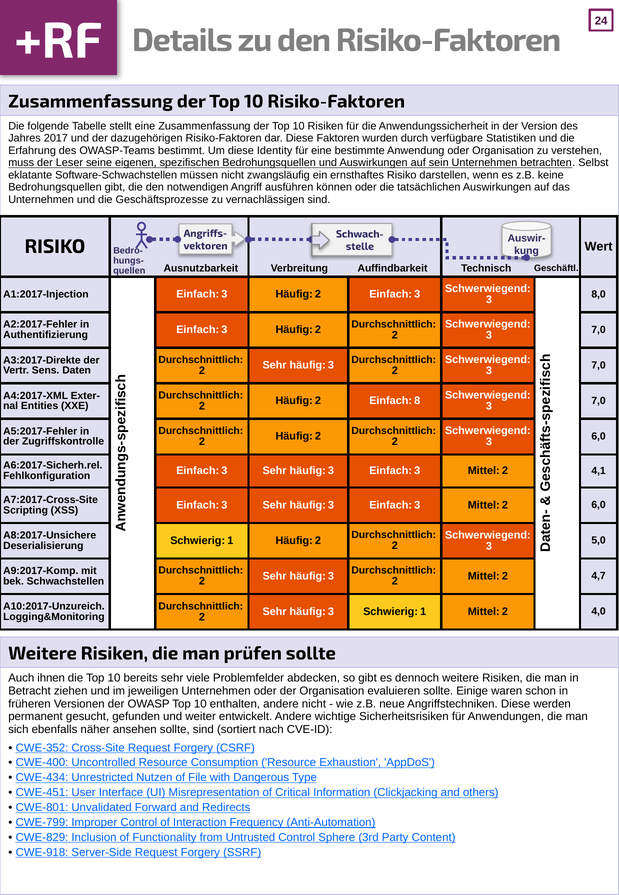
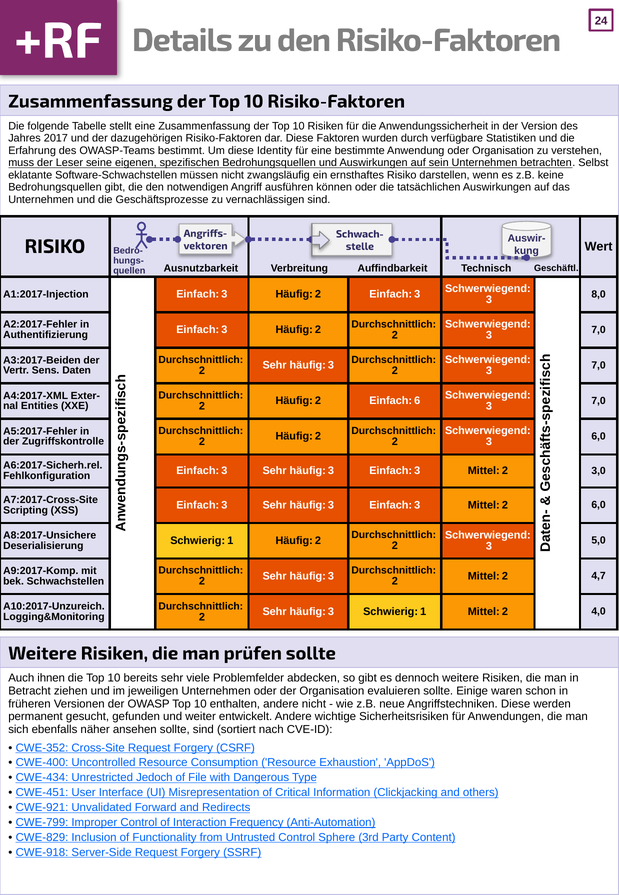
A3:2017-Direkte: A3:2017-Direkte -> A3:2017-Beiden (42, 360)
8: 8 -> 6 (417, 400)
4,1: 4,1 -> 3,0 (599, 470)
Nutzen: Nutzen -> Jedoch (154, 777)
CWE-801: CWE-801 -> CWE-921 (42, 807)
